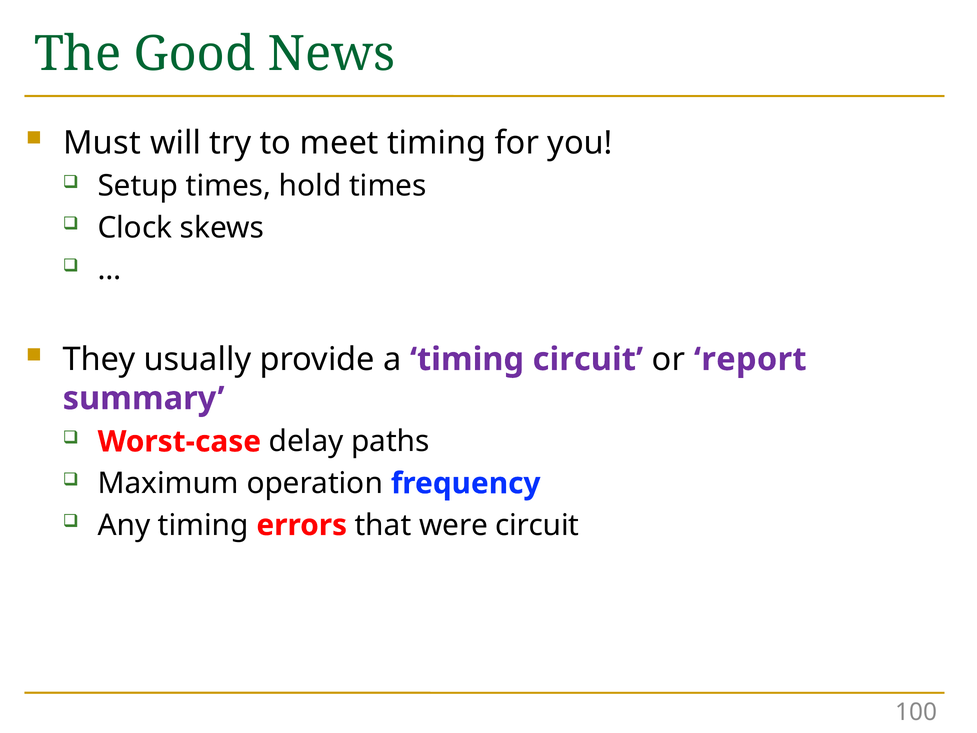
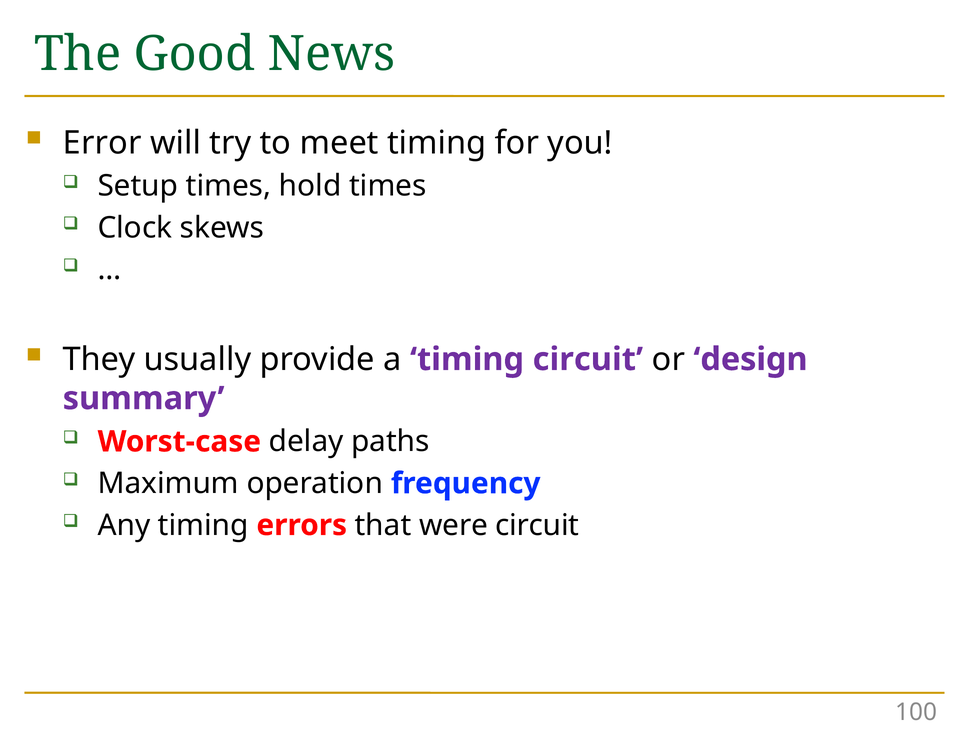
Must: Must -> Error (102, 143)
report: report -> design (750, 359)
